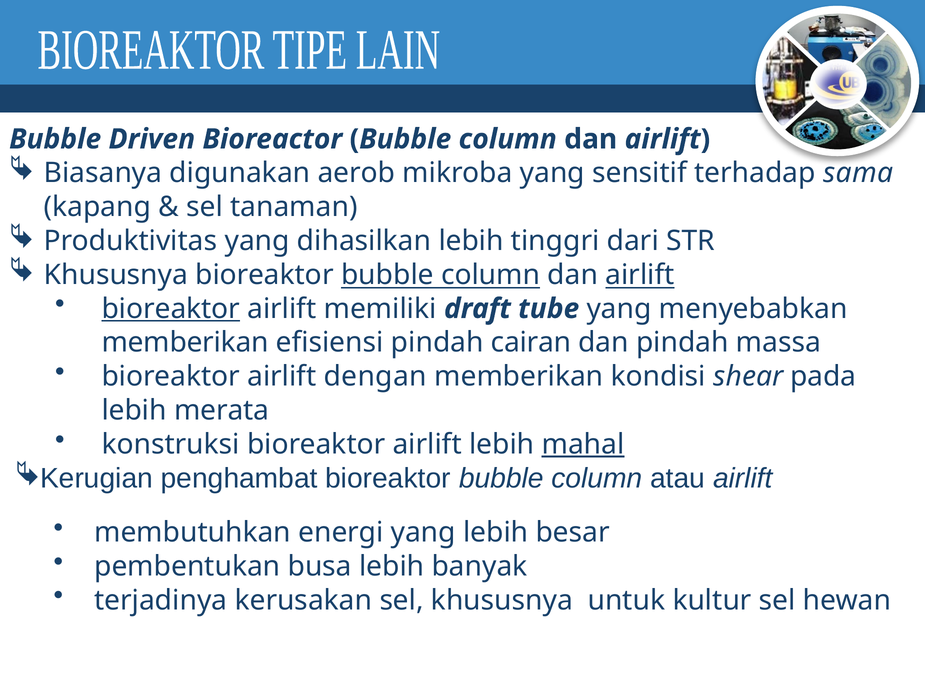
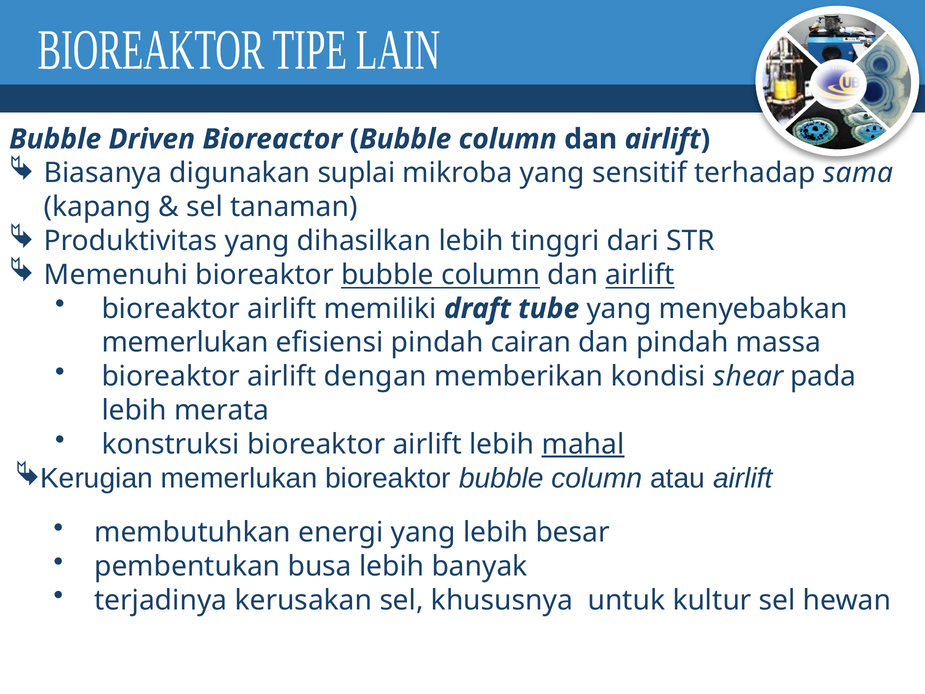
aerob: aerob -> suplai (357, 173)
Khususnya: Khususnya -> Memenuhi (116, 275)
bioreaktor underline: present -> none (171, 309)
memberikan: memberikan -> memerlukan (185, 343)
penghambat: penghambat -> memerlukan (239, 478)
